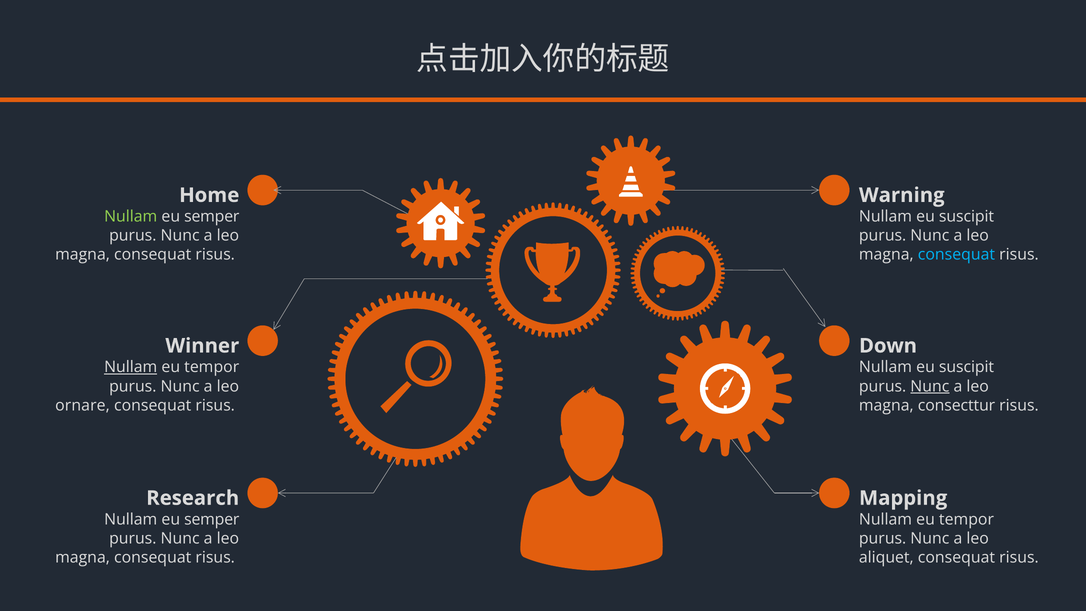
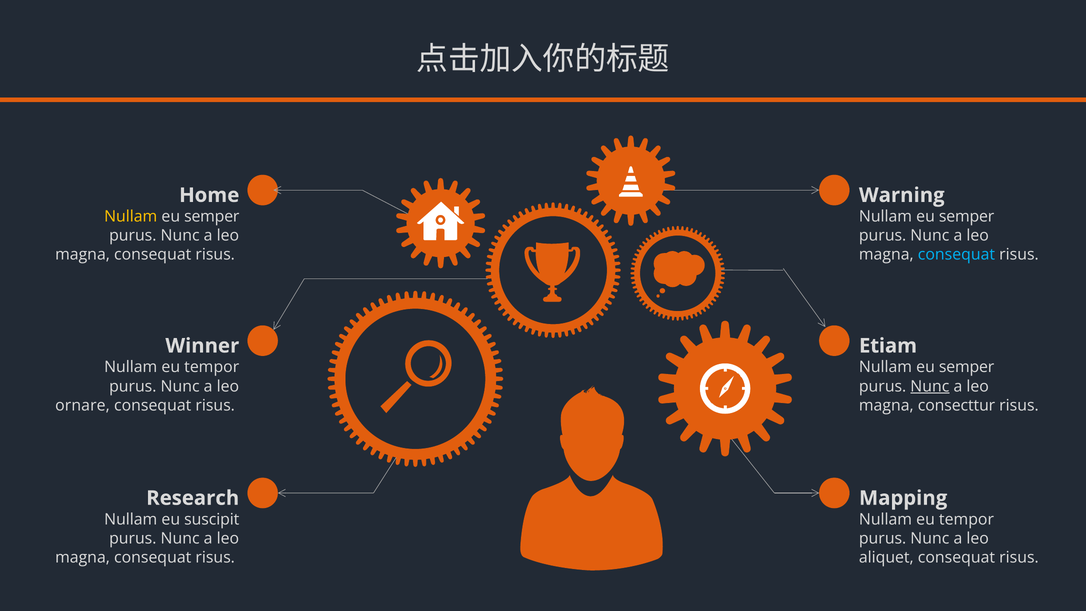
Nullam colour: light green -> yellow (131, 217)
suscipit: suscipit -> semper (967, 217)
Down: Down -> Etiam (888, 346)
Nullam underline: present -> none (131, 367)
suscipit: suscipit -> semper (967, 367)
semper: semper -> suscipit (212, 520)
